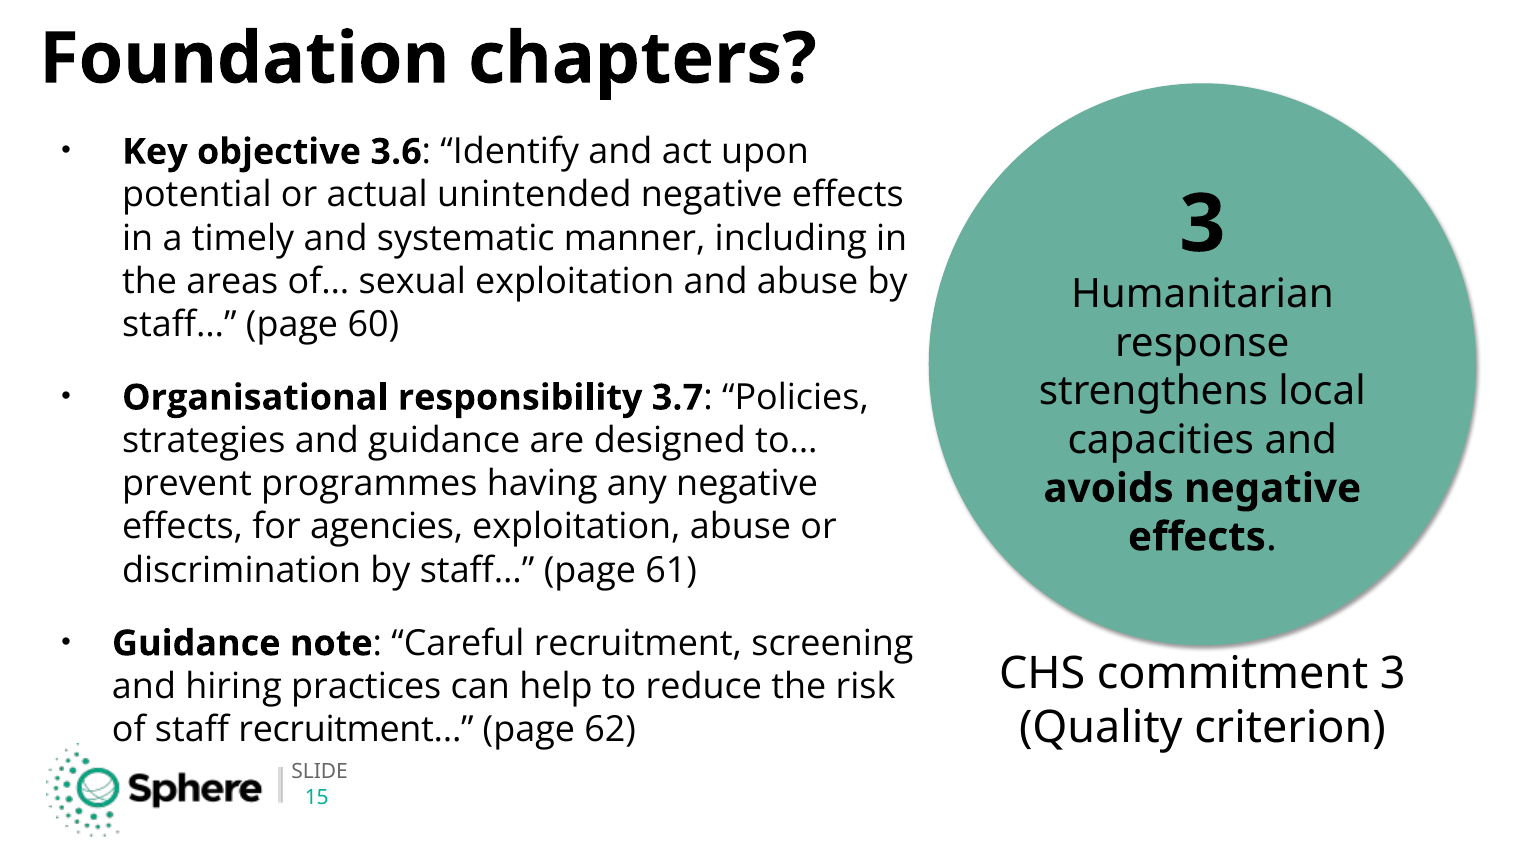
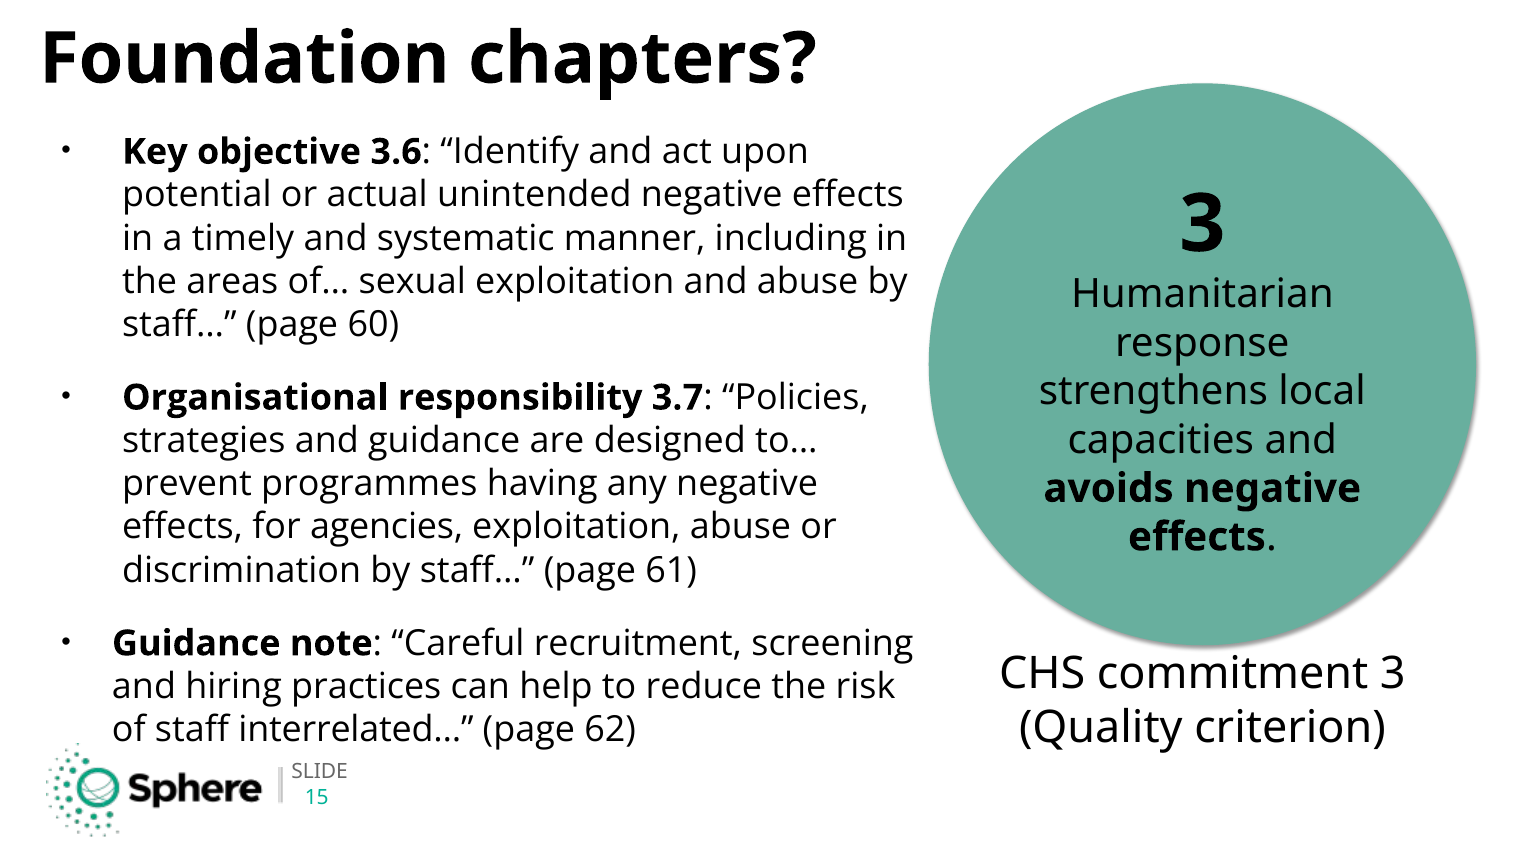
recruitment…: recruitment… -> interrelated… (356, 729)
